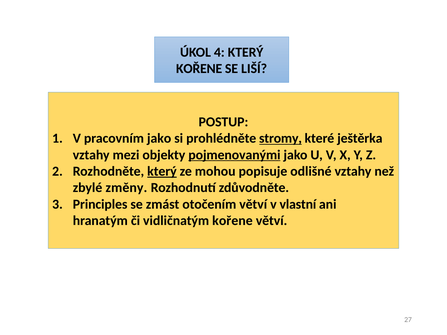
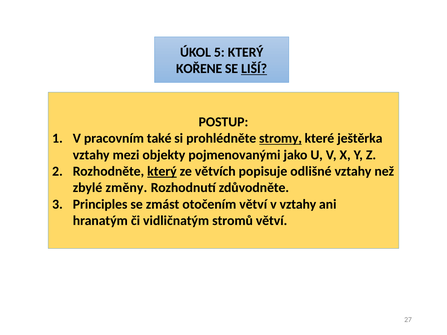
4: 4 -> 5 (219, 52)
LIŠÍ underline: none -> present (254, 69)
pracovním jako: jako -> také (159, 138)
pojmenovanými underline: present -> none (234, 155)
mohou: mohou -> větvích (215, 171)
v vlastní: vlastní -> vztahy (298, 204)
vidličnatým kořene: kořene -> stromů (233, 221)
